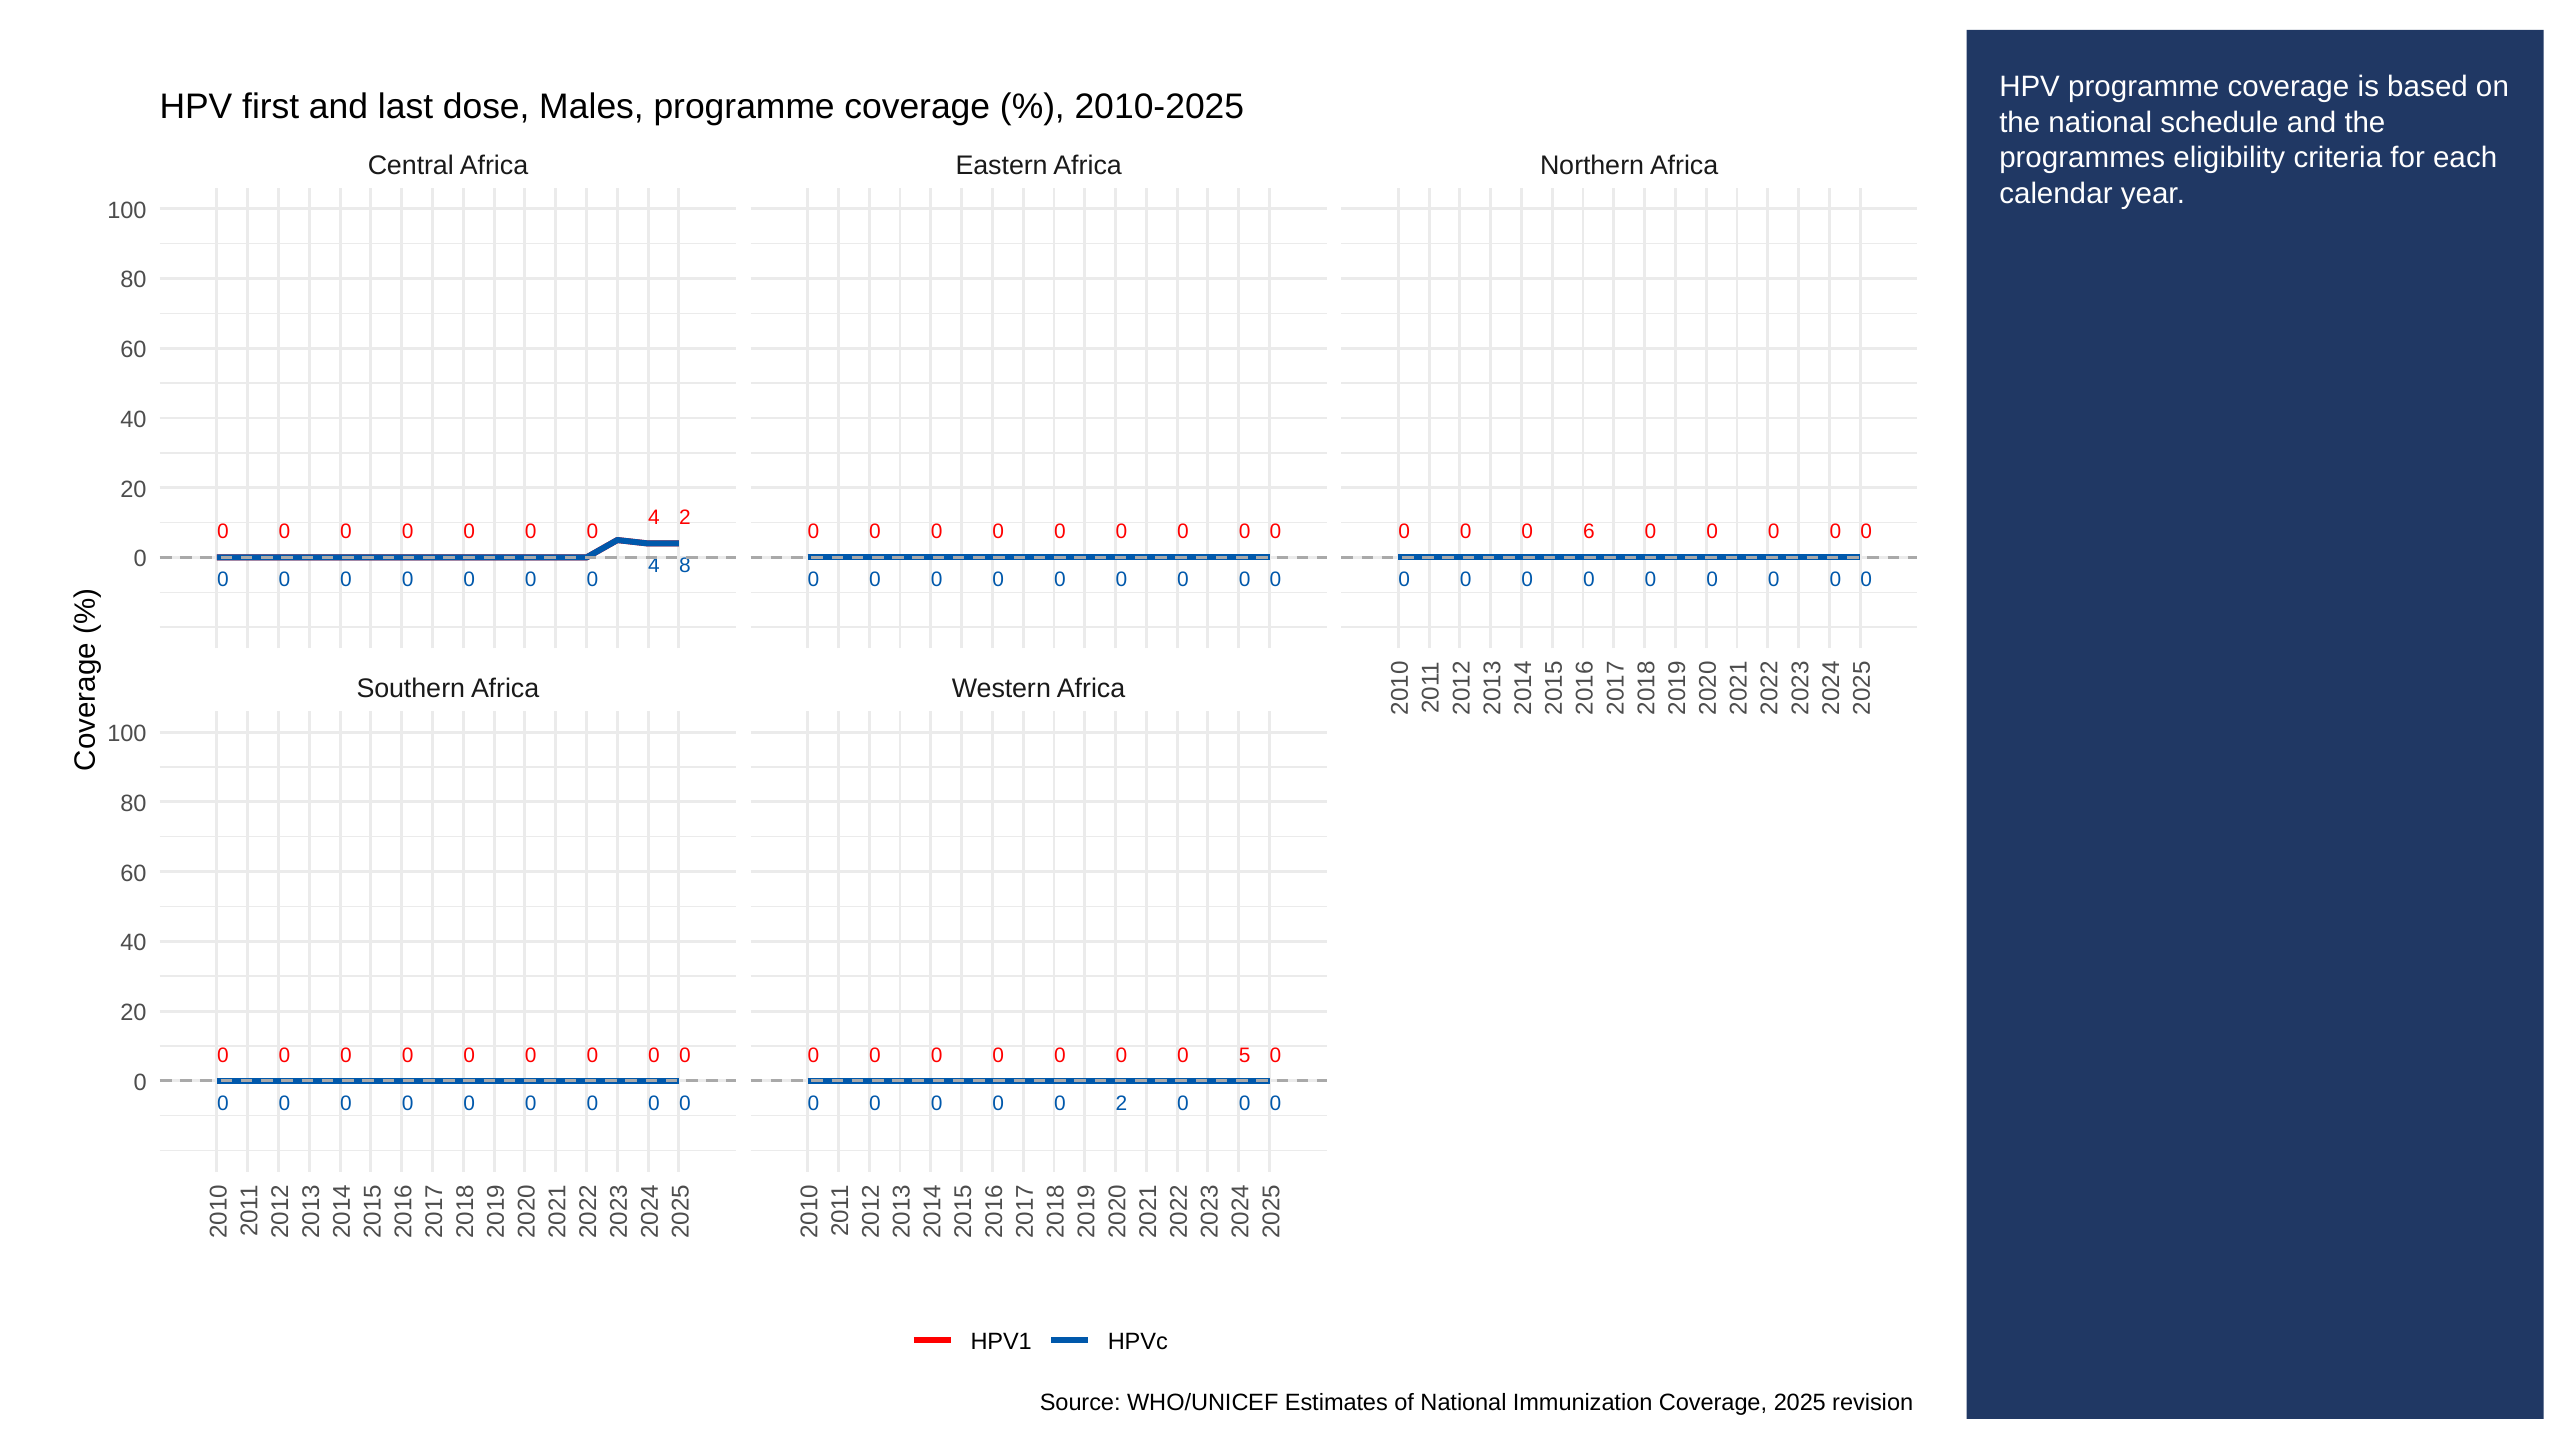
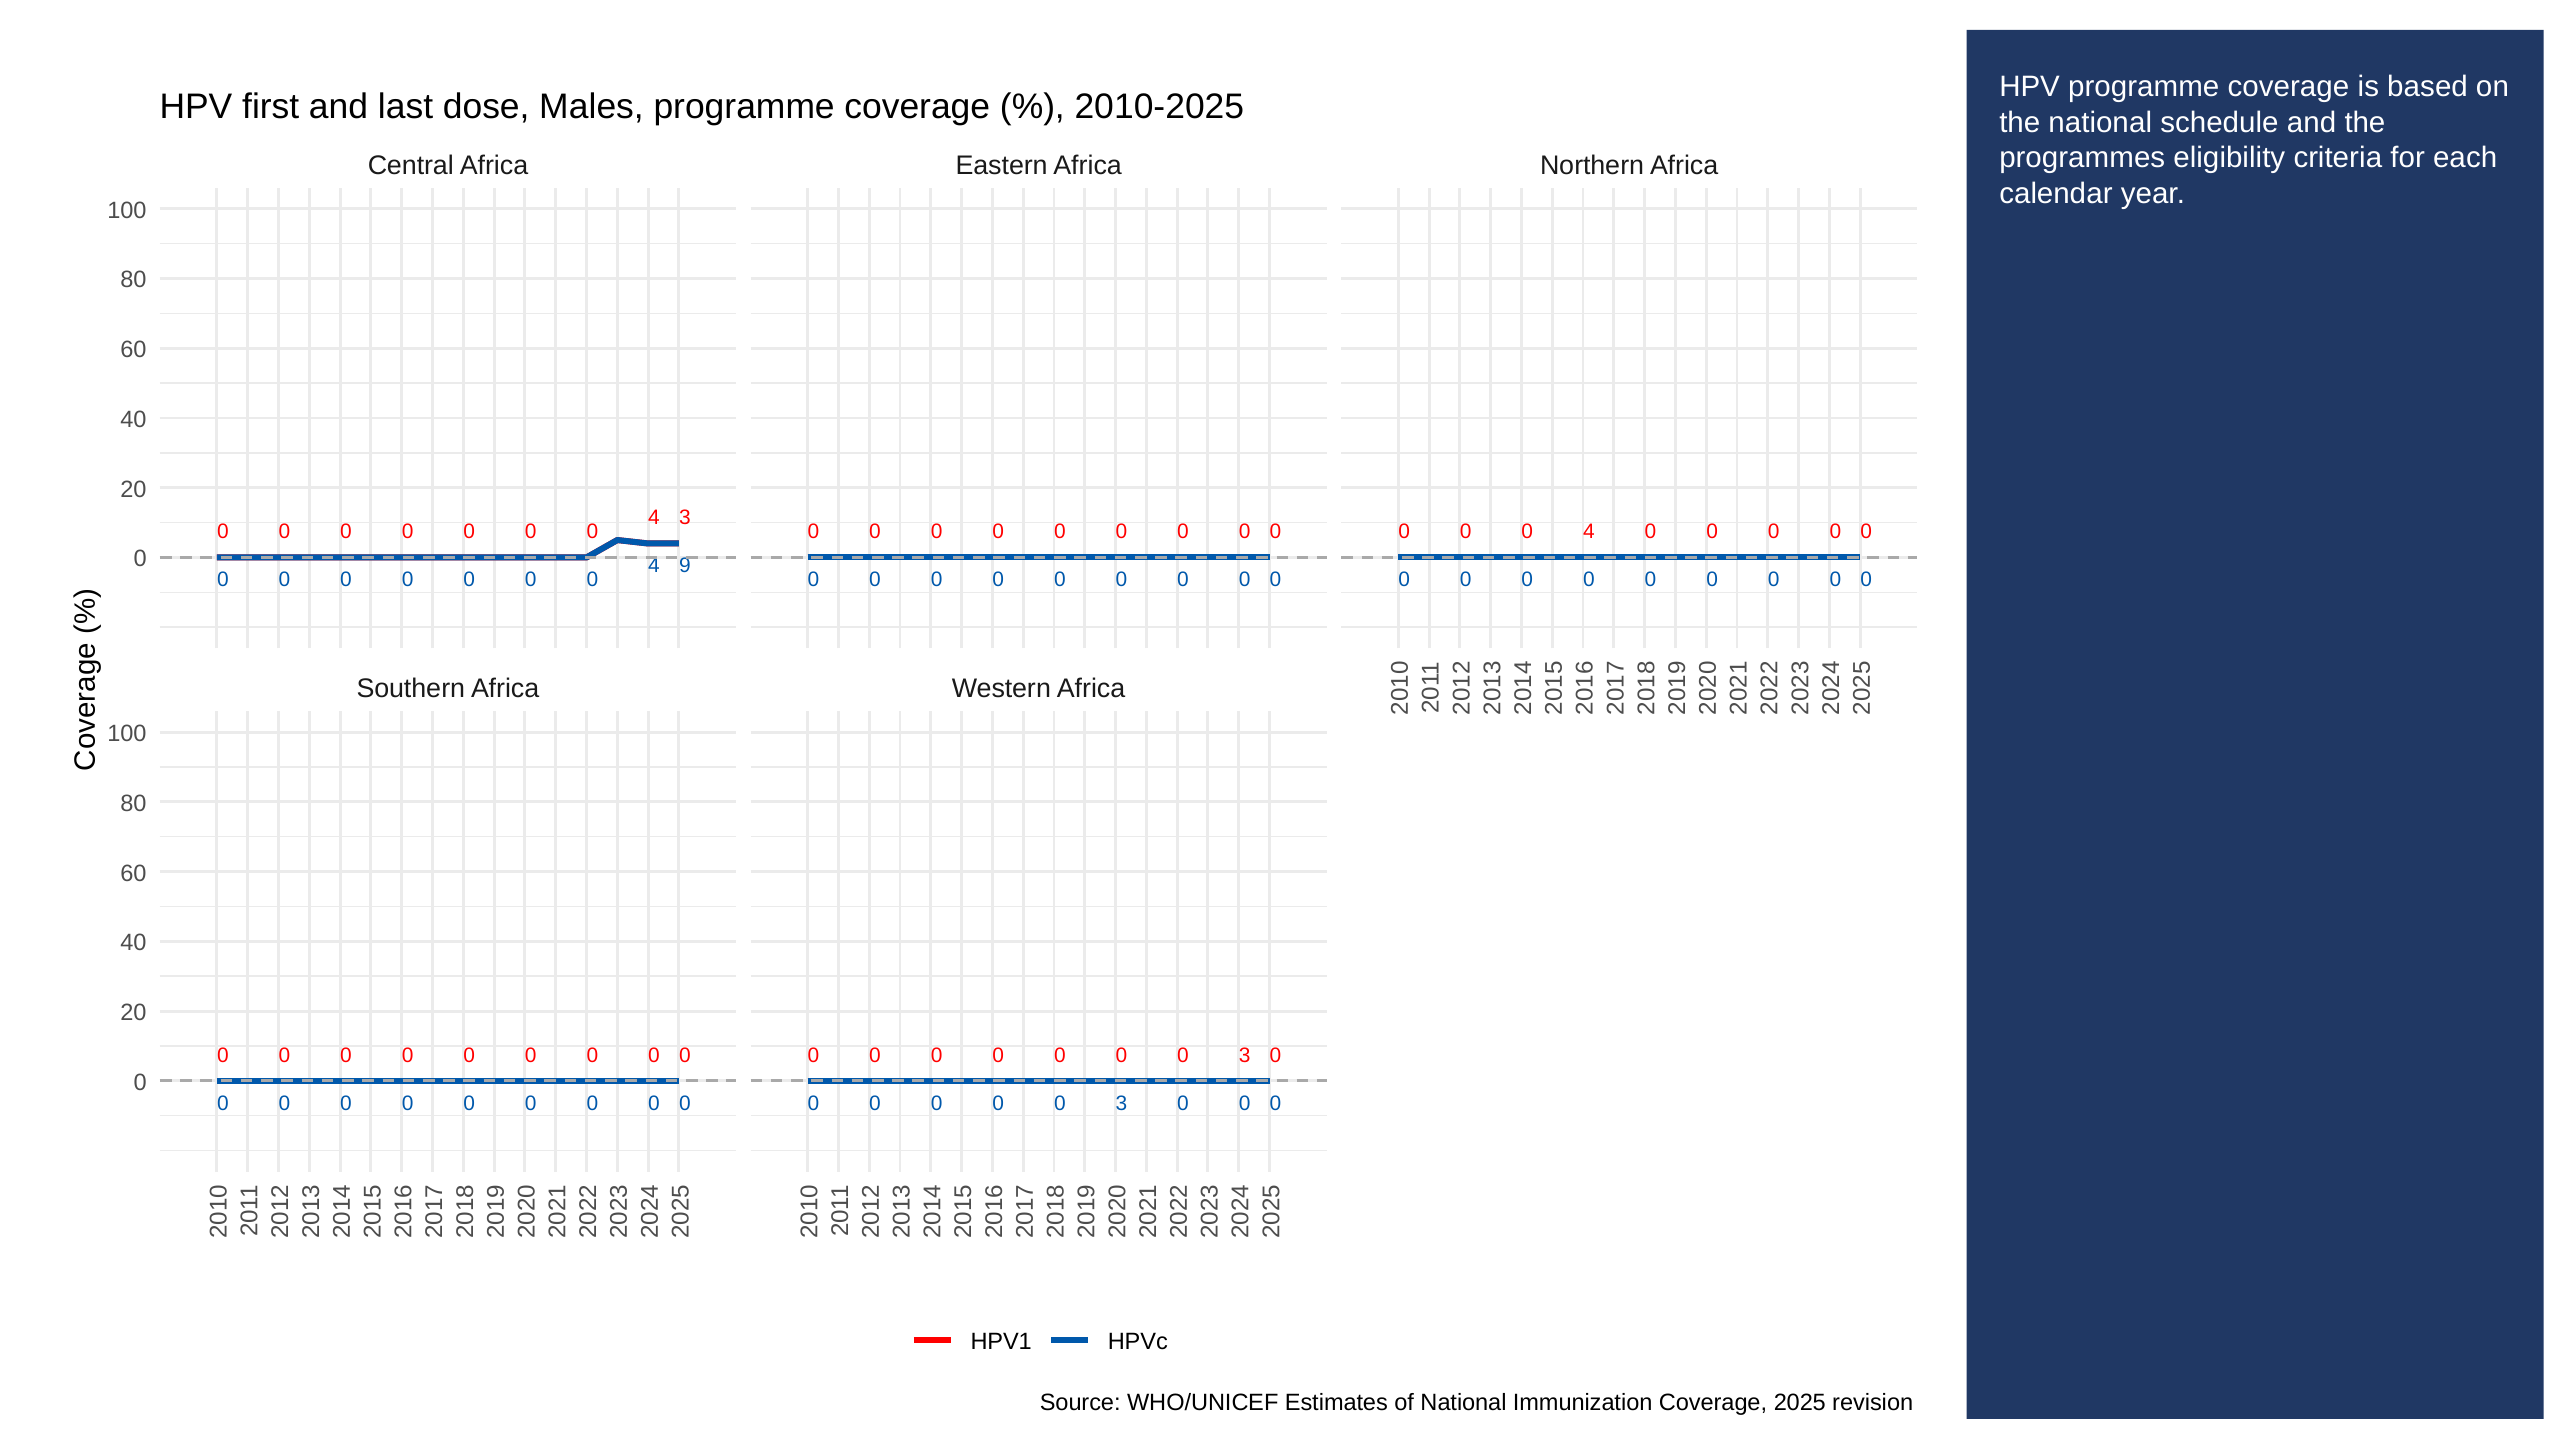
2: 2 -> 3 (685, 518)
6: 6 -> 4 (1589, 532)
4 8: 8 -> 9 (685, 566)
5: 5 -> 3 (1245, 1055)
2: 2 -> 3 (1121, 1103)
